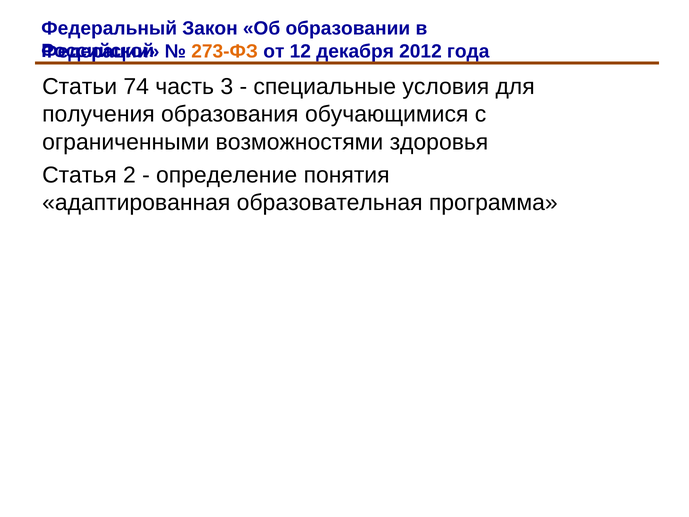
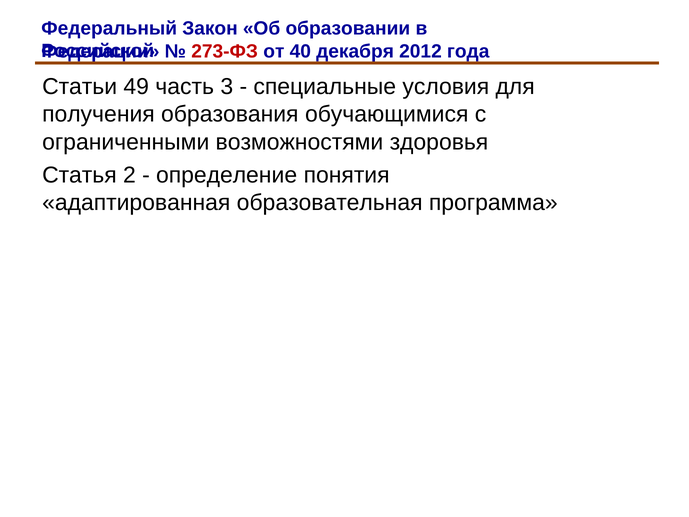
273-ФЗ colour: orange -> red (225, 51)
12: 12 -> 40 (300, 51)
74: 74 -> 49 (136, 87)
